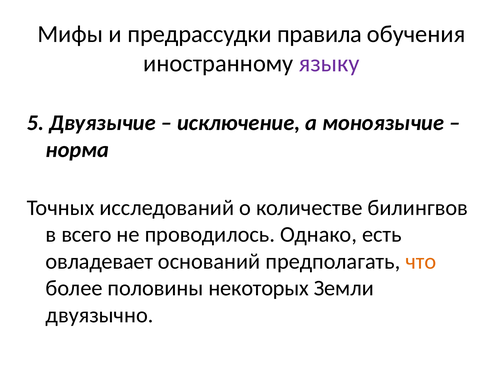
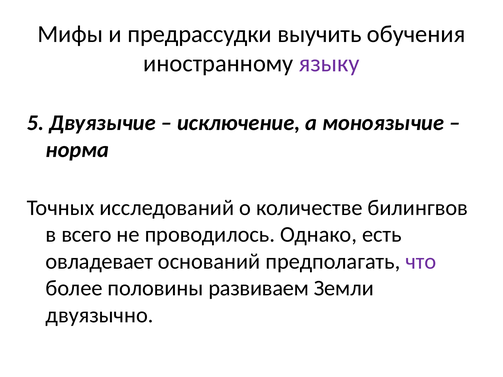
правила: правила -> выучить (319, 34)
что colour: orange -> purple (421, 262)
некоторых: некоторых -> развиваем (259, 288)
